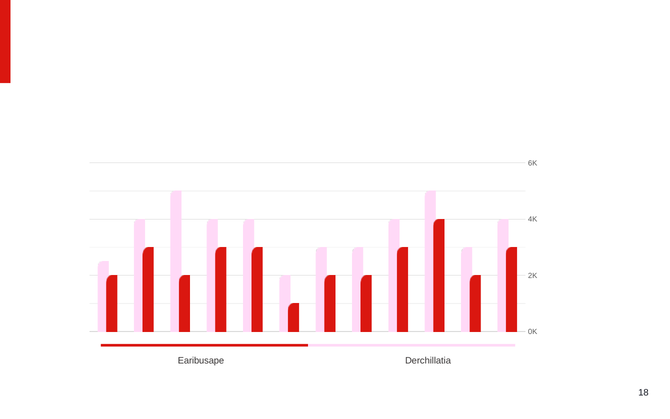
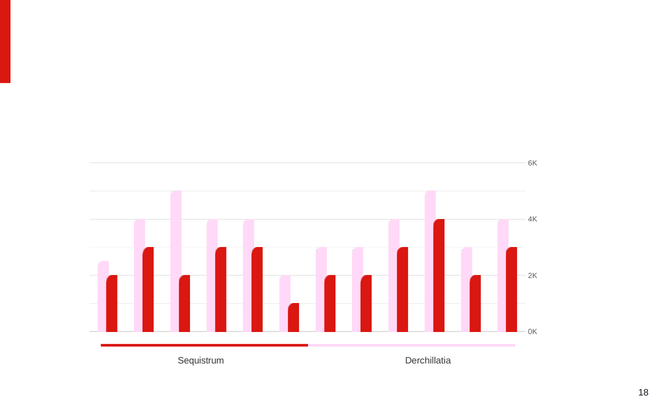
Earibusape: Earibusape -> Sequistrum (201, 360)
